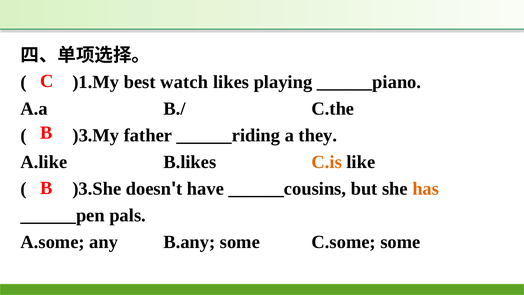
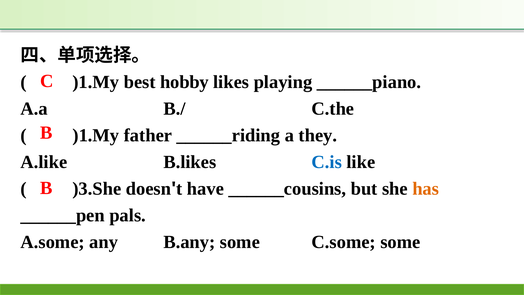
watch: watch -> hobby (184, 82)
)3.My: )3.My -> )1.My (96, 135)
C.is colour: orange -> blue (327, 162)
